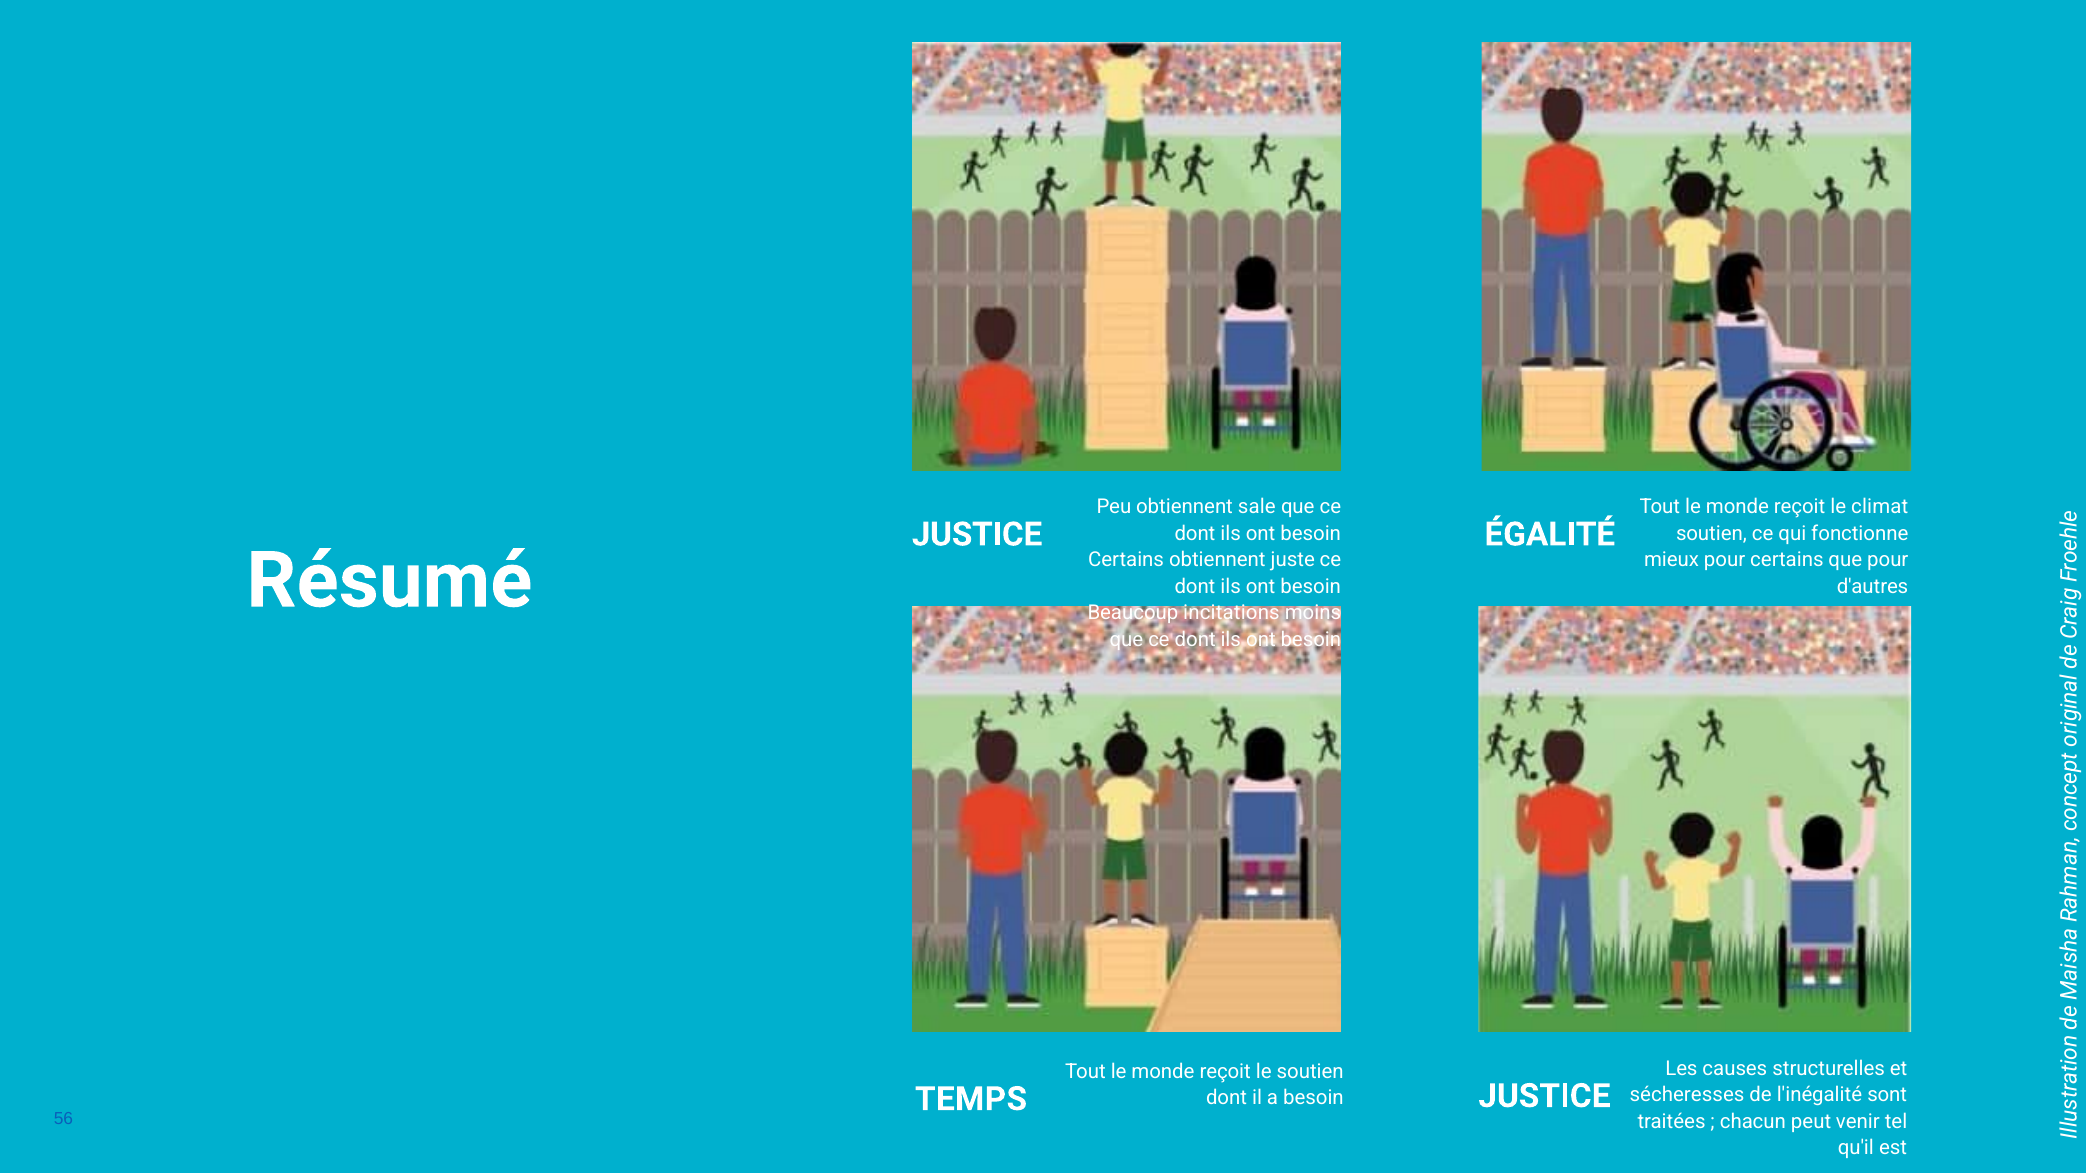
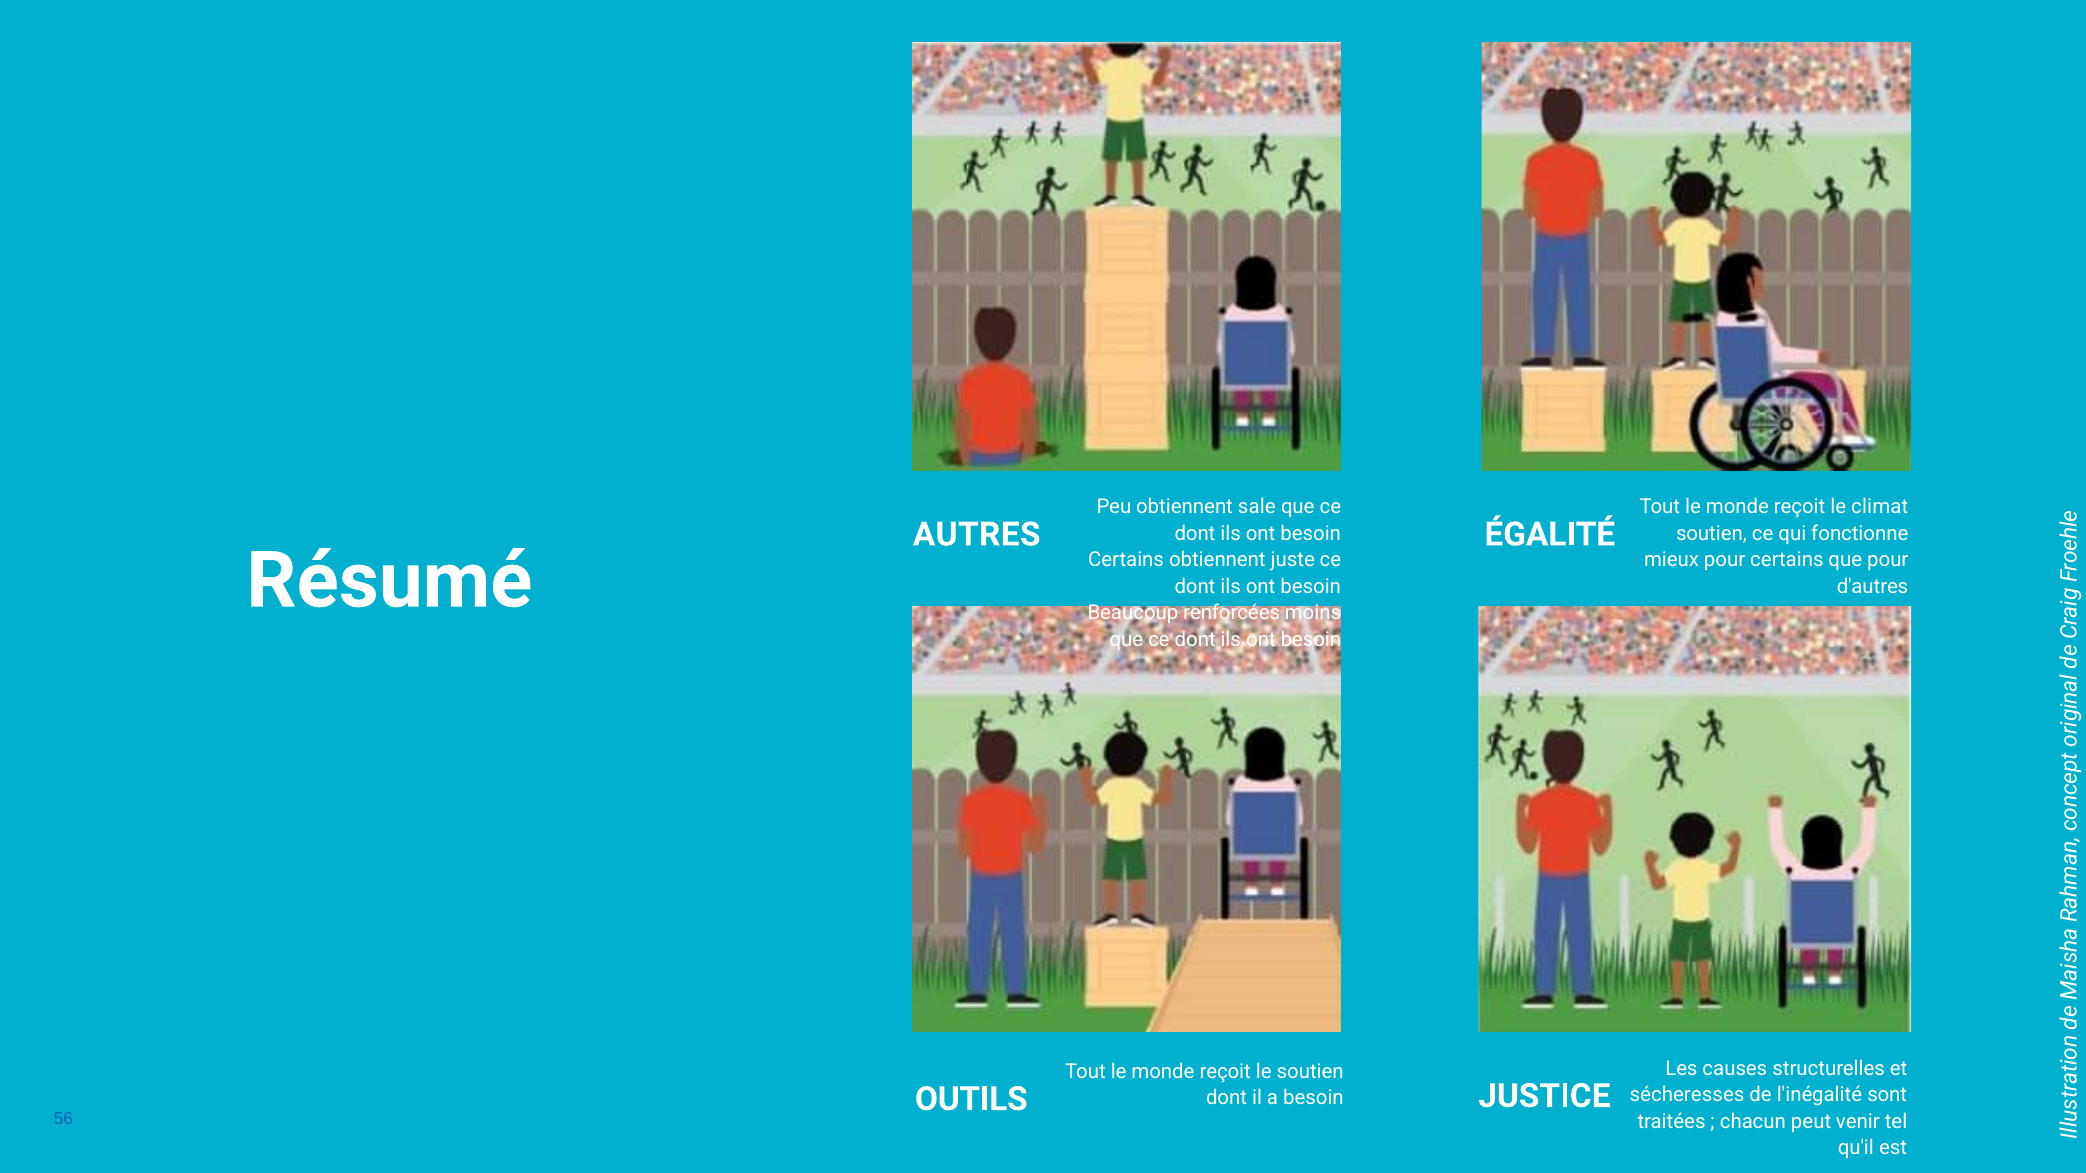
JUSTICE: JUSTICE -> AUTRES (977, 535)
incitations: incitations -> renforcées (1232, 613)
TEMPS: TEMPS -> OUTILS (971, 1099)
